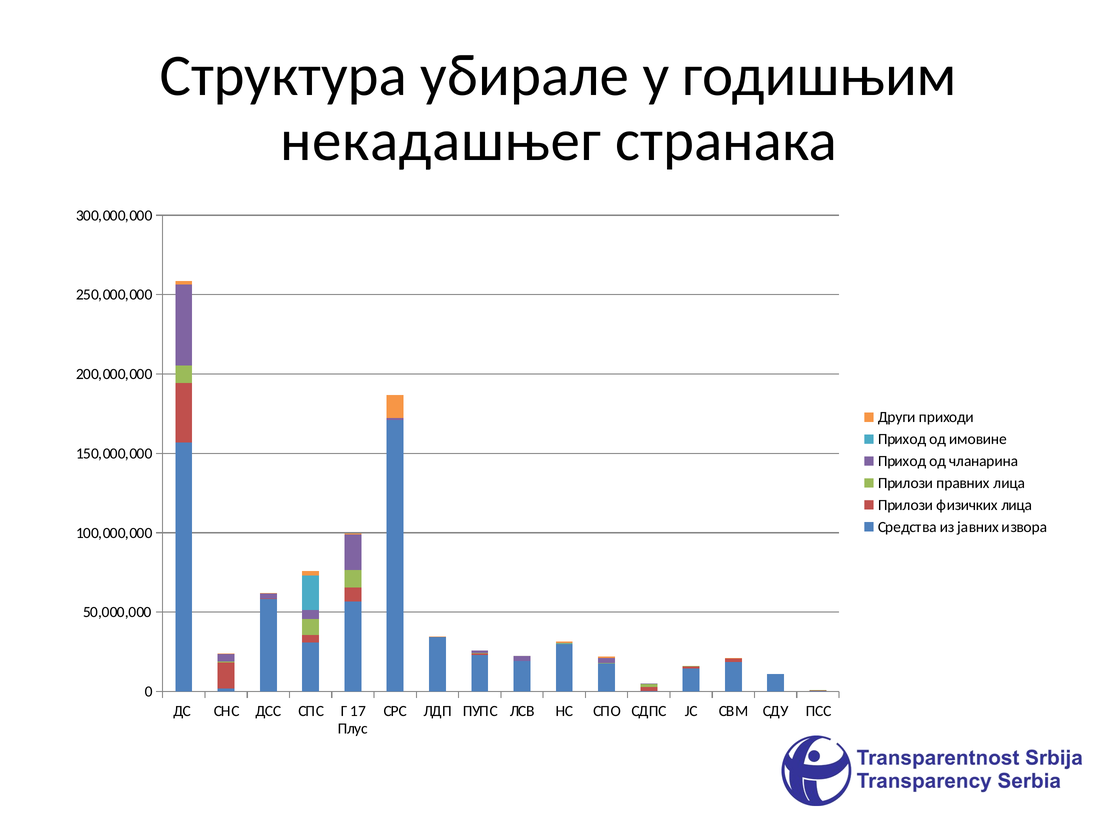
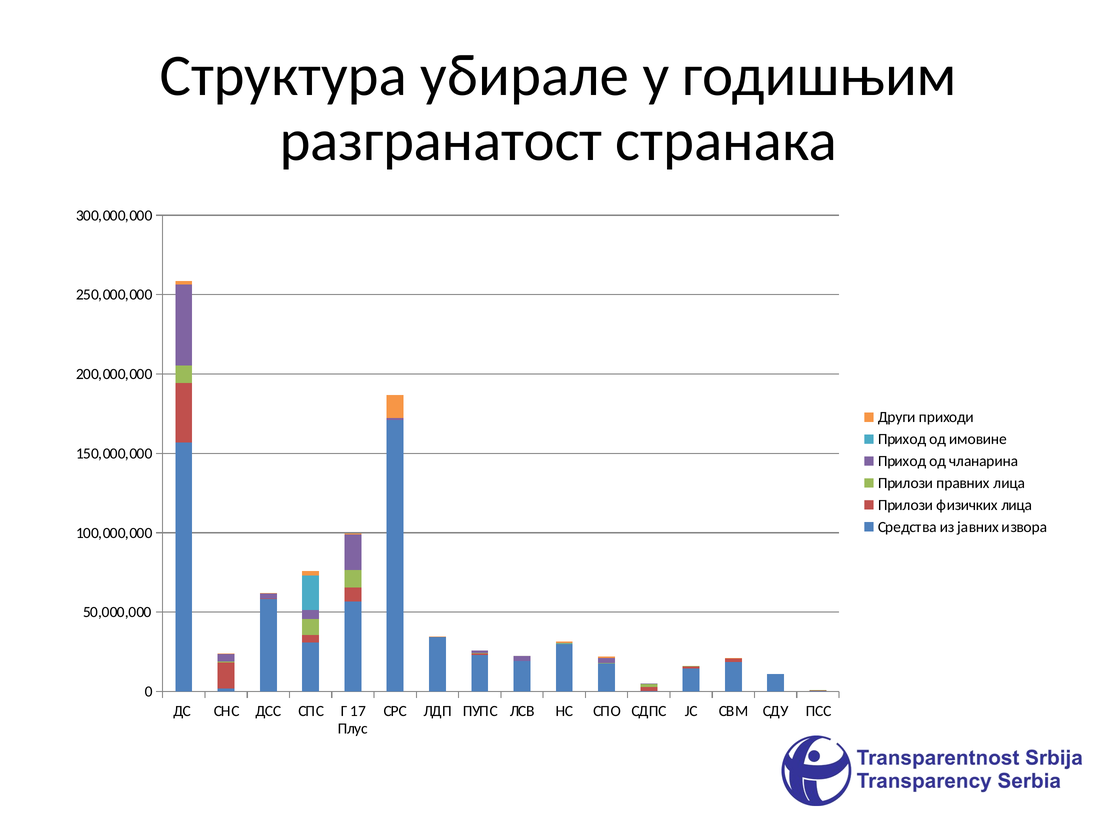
некадашњег: некадашњег -> разгранатост (441, 141)
